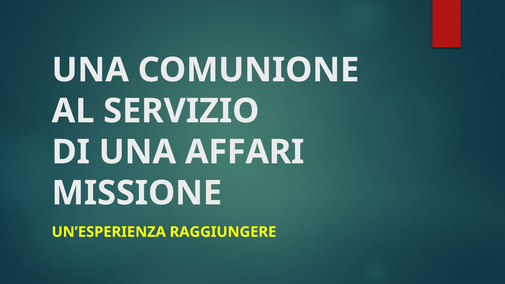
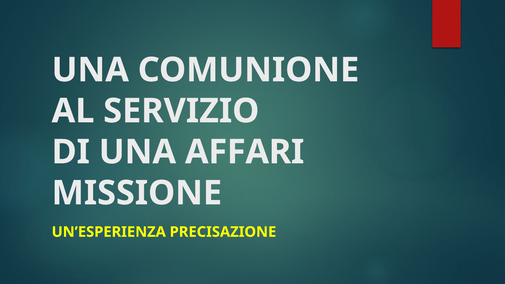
RAGGIUNGERE: RAGGIUNGERE -> PRECISAZIONE (223, 232)
